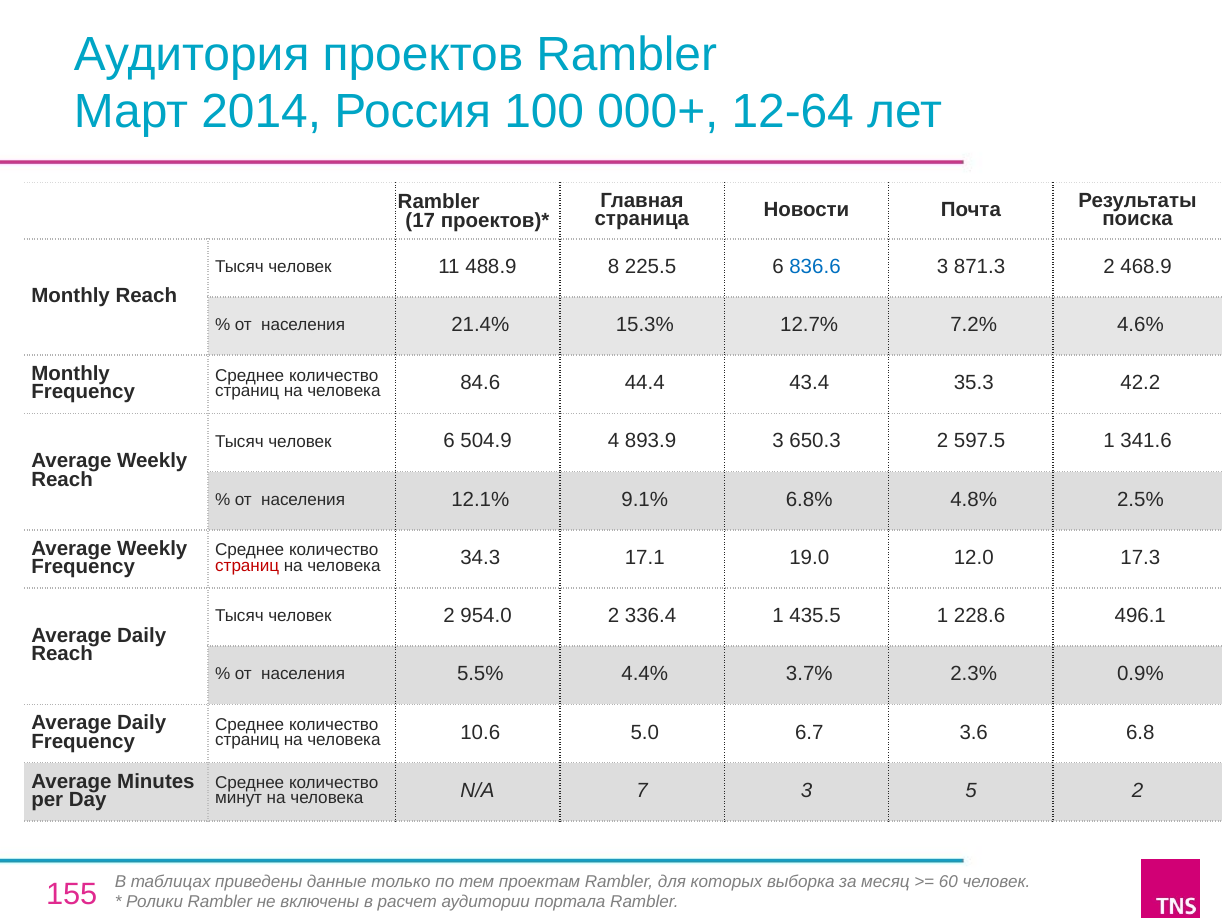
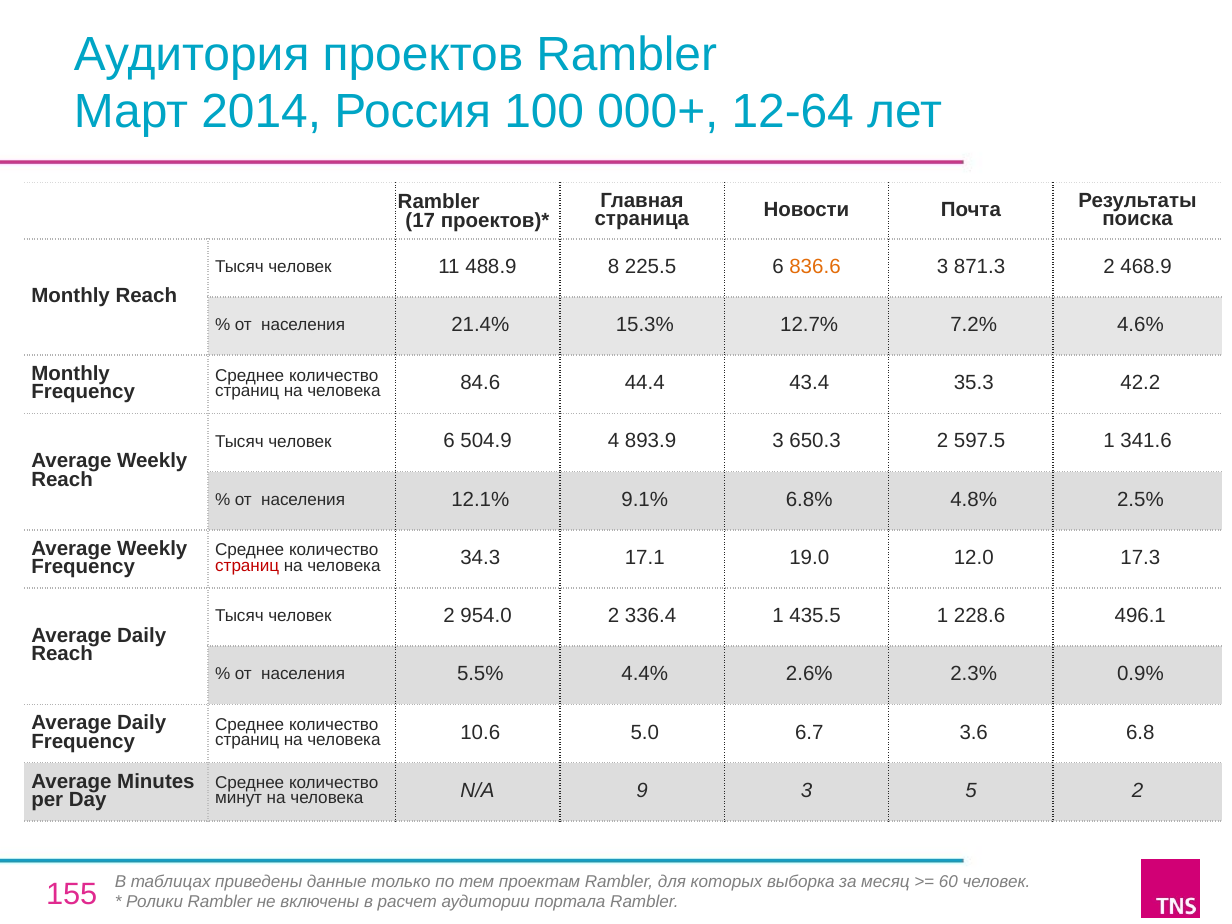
836.6 colour: blue -> orange (815, 267)
3.7%: 3.7% -> 2.6% (809, 674)
7: 7 -> 9 (642, 790)
